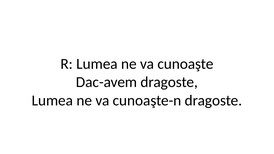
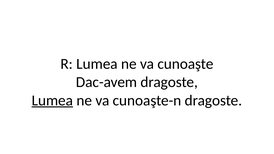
Lumea underline: none -> present (52, 100)
